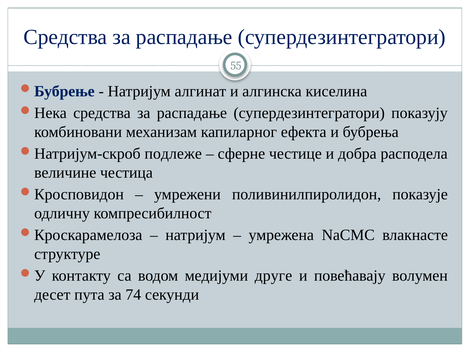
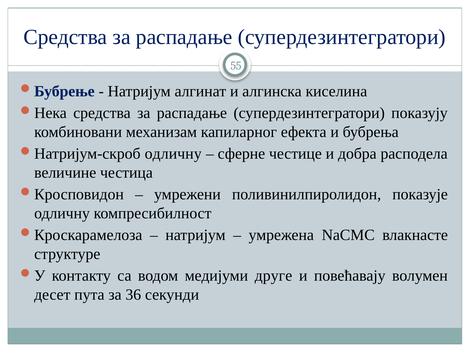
подлеже: подлеже -> одличну (173, 154)
74: 74 -> 36 (133, 295)
